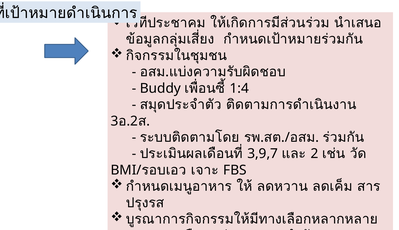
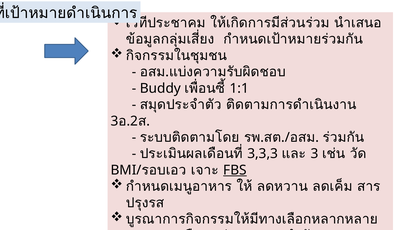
1:4: 1:4 -> 1:1 (239, 88)
3,9,7: 3,9,7 -> 3,3,3 (263, 154)
2: 2 -> 3 (315, 154)
FBS underline: none -> present (235, 170)
